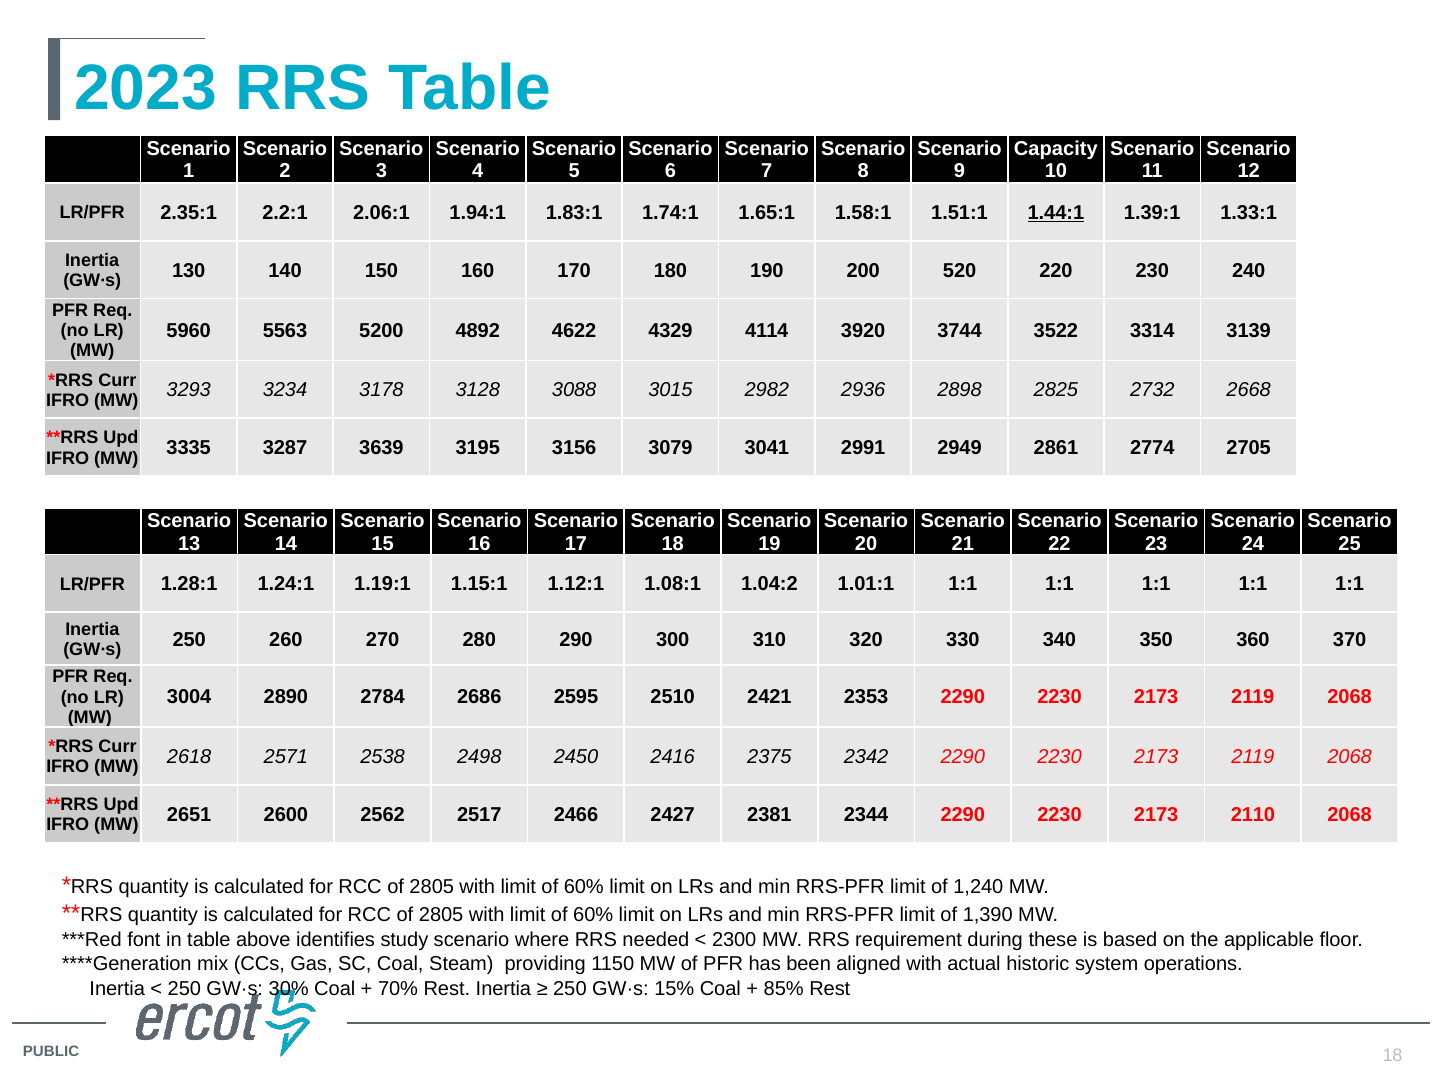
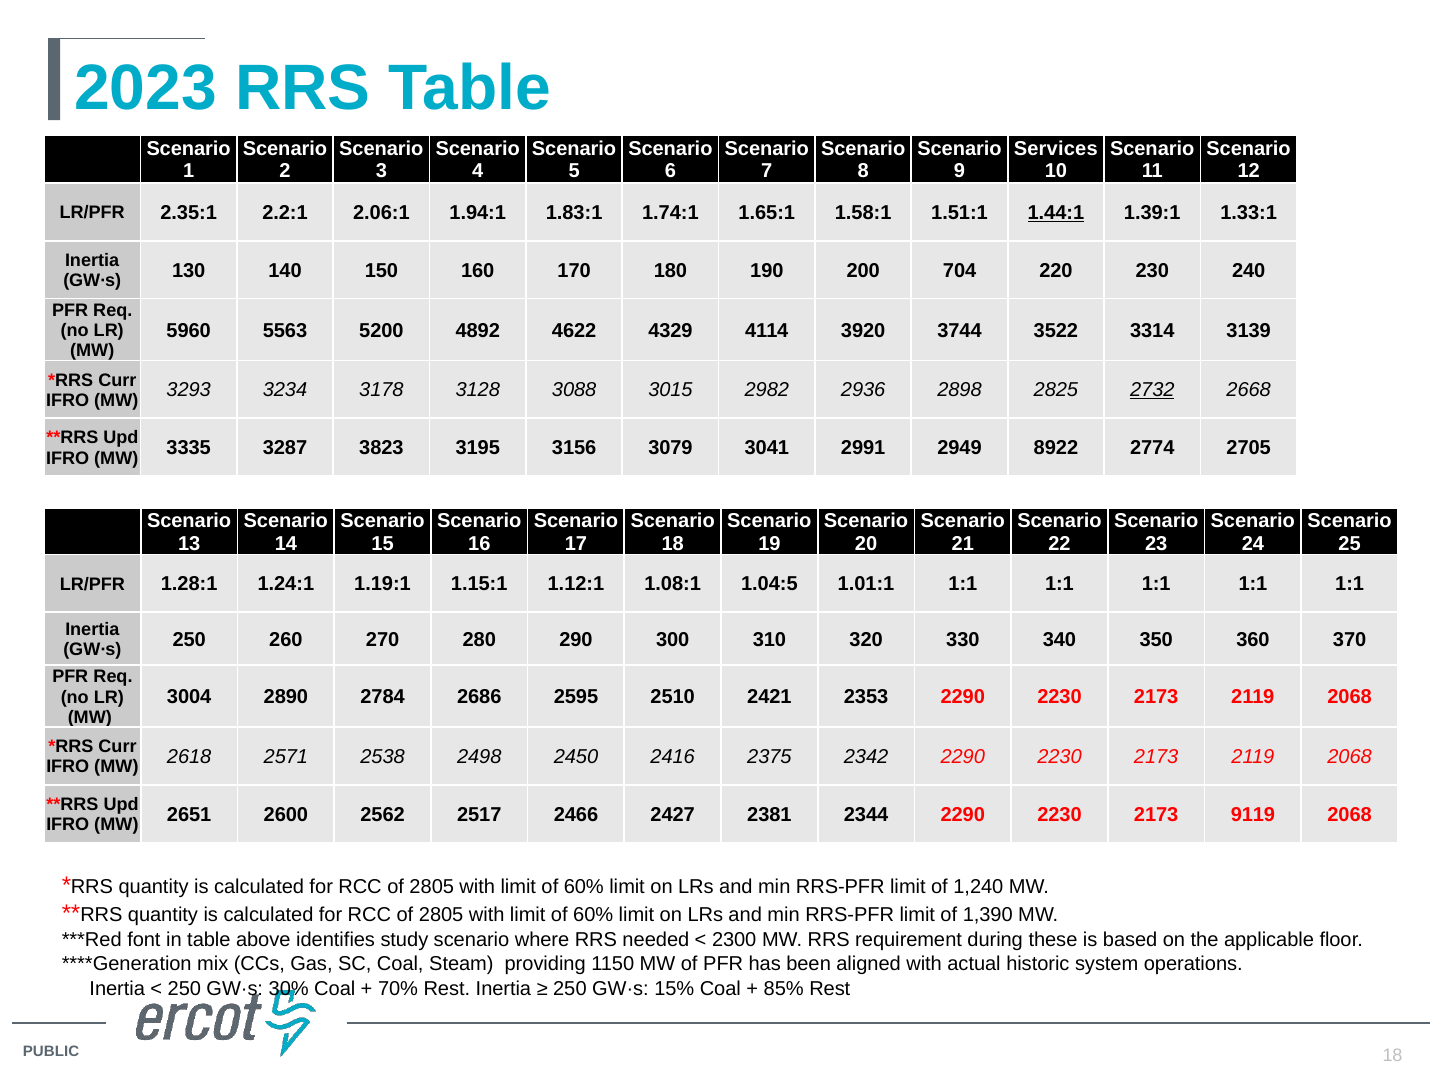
Capacity: Capacity -> Services (1056, 149)
520: 520 -> 704 (960, 271)
2732 underline: none -> present (1152, 390)
3639: 3639 -> 3823 (381, 448)
2861: 2861 -> 8922 (1056, 448)
1.04:2: 1.04:2 -> 1.04:5 (769, 584)
2110: 2110 -> 9119 (1253, 815)
